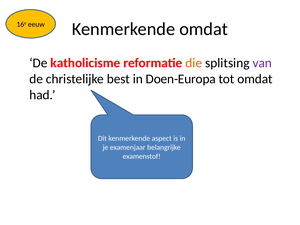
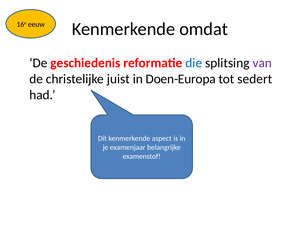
katholicisme: katholicisme -> geschiedenis (85, 63)
die colour: orange -> blue (194, 63)
best: best -> juist (118, 79)
tot omdat: omdat -> sedert (255, 79)
